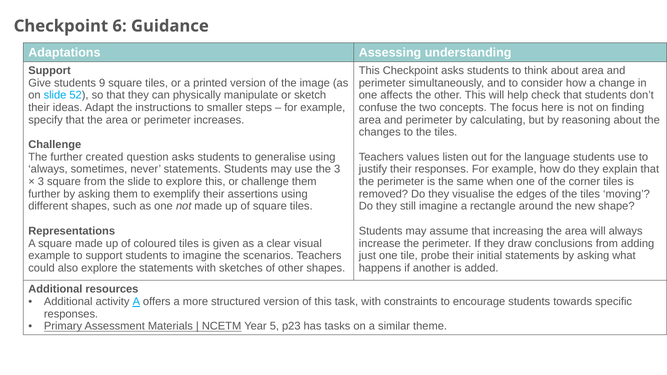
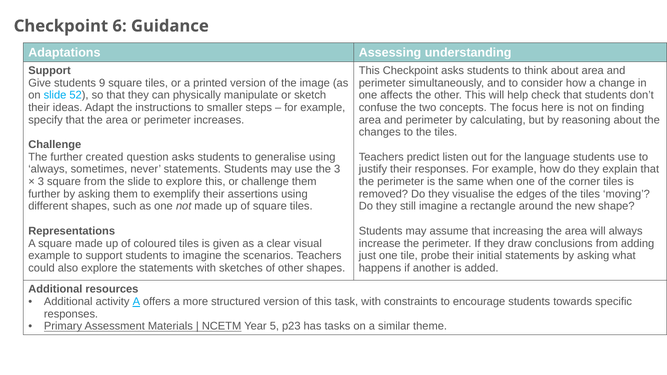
values: values -> predict (423, 157)
